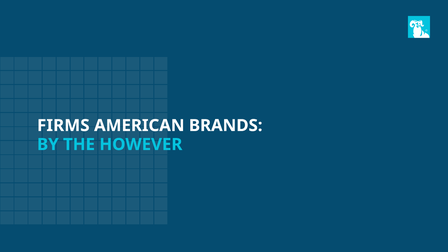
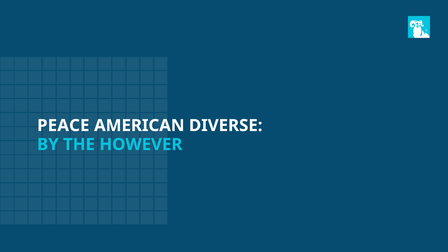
FIRMS: FIRMS -> PEACE (63, 126)
BRANDS: BRANDS -> DIVERSE (226, 126)
